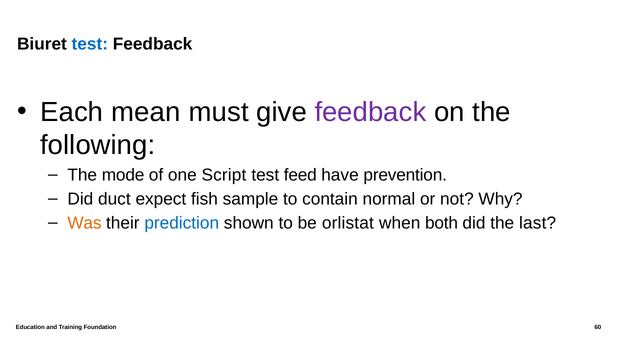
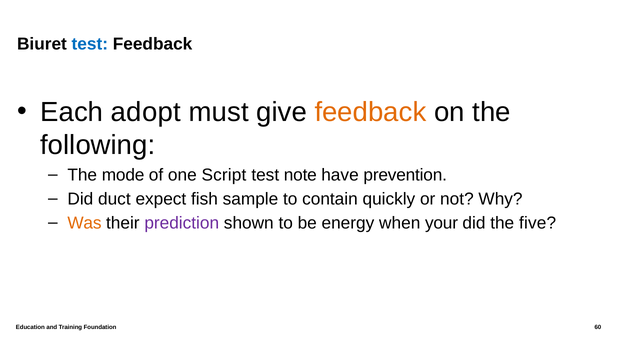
mean: mean -> adopt (146, 112)
feedback colour: purple -> orange (370, 112)
feed: feed -> note (300, 175)
normal: normal -> quickly (389, 199)
prediction colour: blue -> purple (182, 223)
orlistat: orlistat -> energy (348, 223)
both: both -> your (442, 223)
last: last -> five (538, 223)
